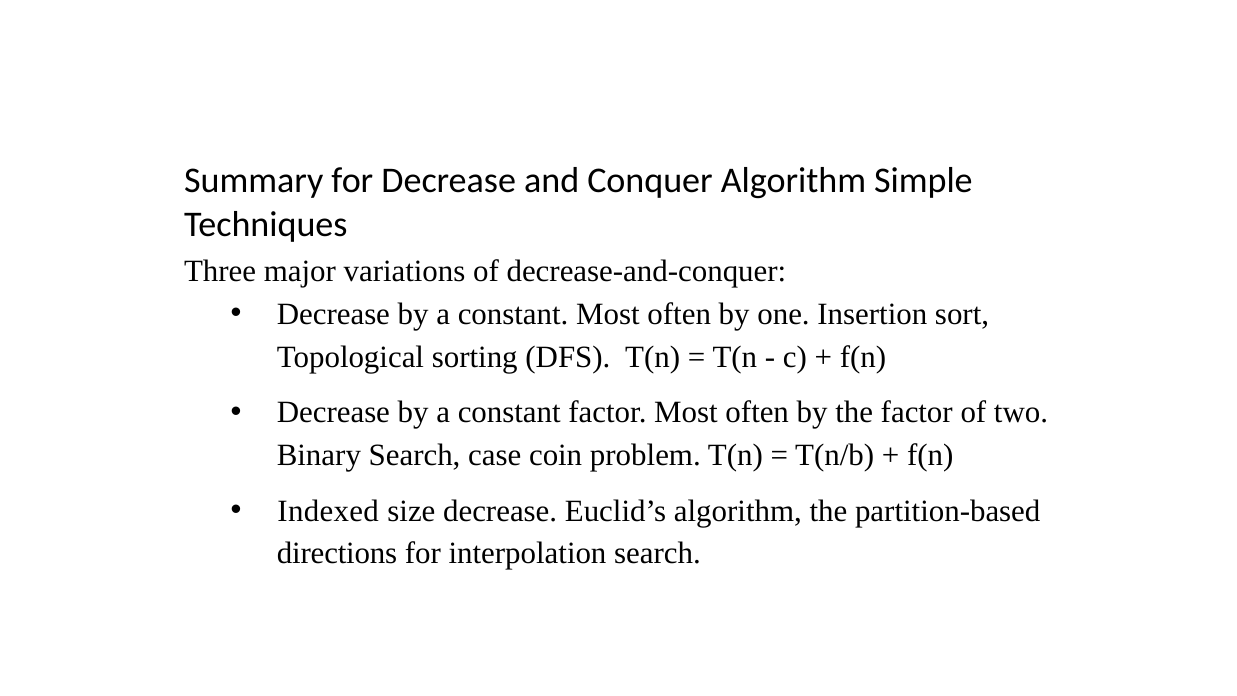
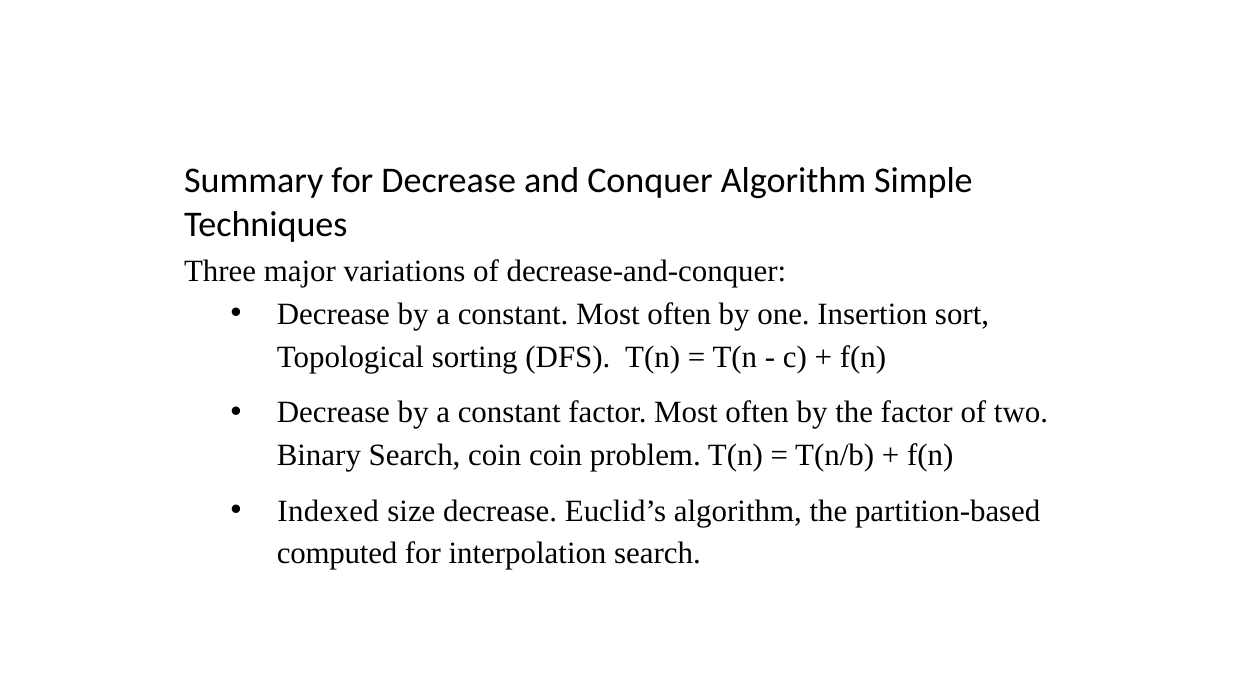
Search case: case -> coin (495, 455)
directions: directions -> computed (337, 553)
